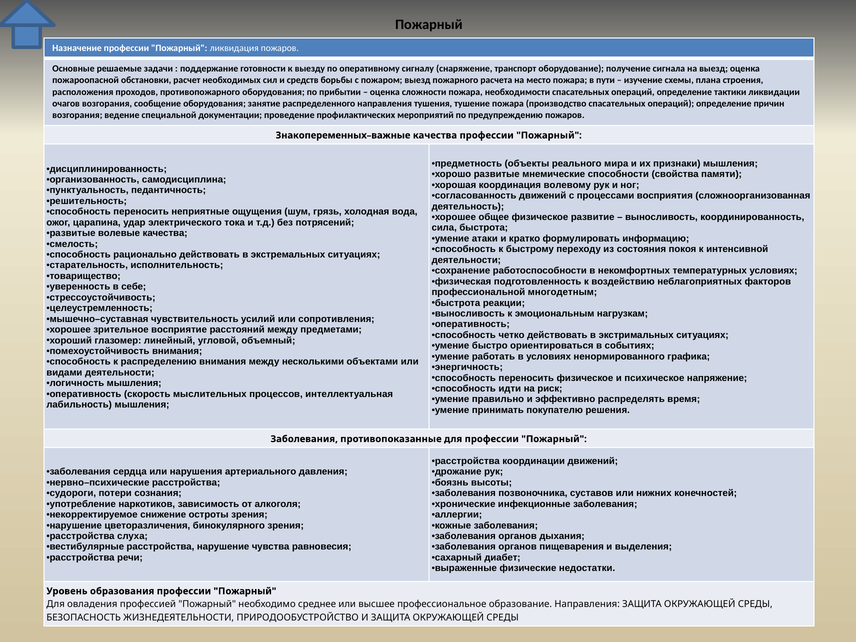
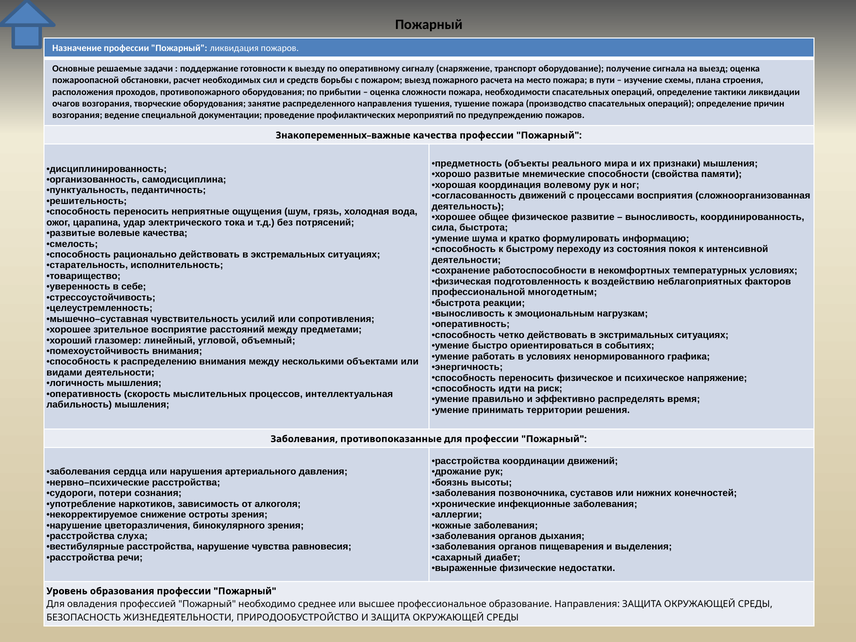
сообщение: сообщение -> творческие (158, 104)
атаки: атаки -> шума (485, 239)
покупателю: покупателю -> территории (555, 410)
